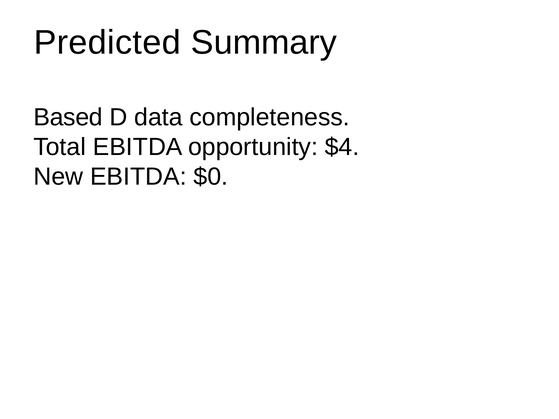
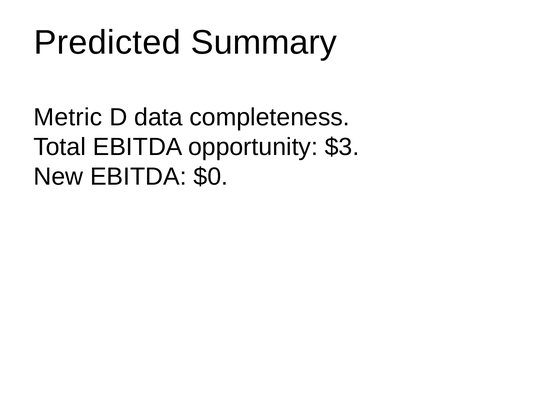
Based: Based -> Metric (68, 117)
$4: $4 -> $3 (342, 147)
